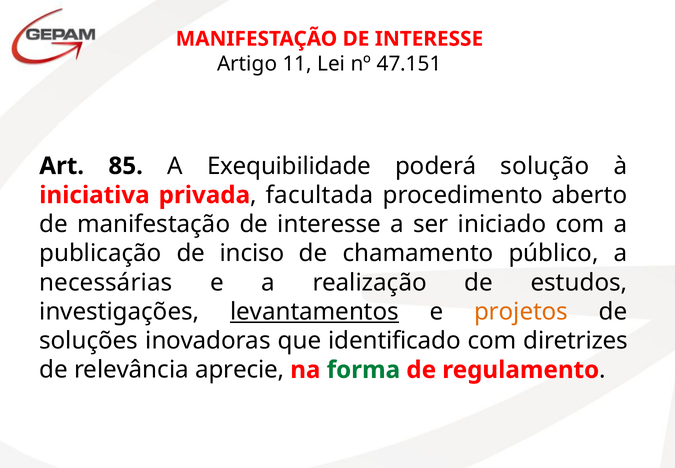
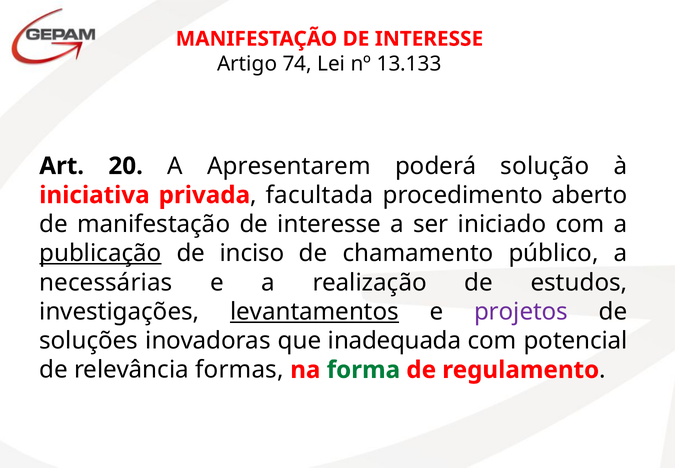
11: 11 -> 74 (297, 64)
47.151: 47.151 -> 13.133 (409, 64)
85: 85 -> 20 (126, 166)
Exequibilidade: Exequibilidade -> Apresentarem (289, 166)
publicação underline: none -> present (100, 253)
projetos colour: orange -> purple (521, 311)
identificado: identificado -> inadequada (395, 340)
diretrizes: diretrizes -> potencial (576, 340)
aprecie: aprecie -> formas (239, 369)
